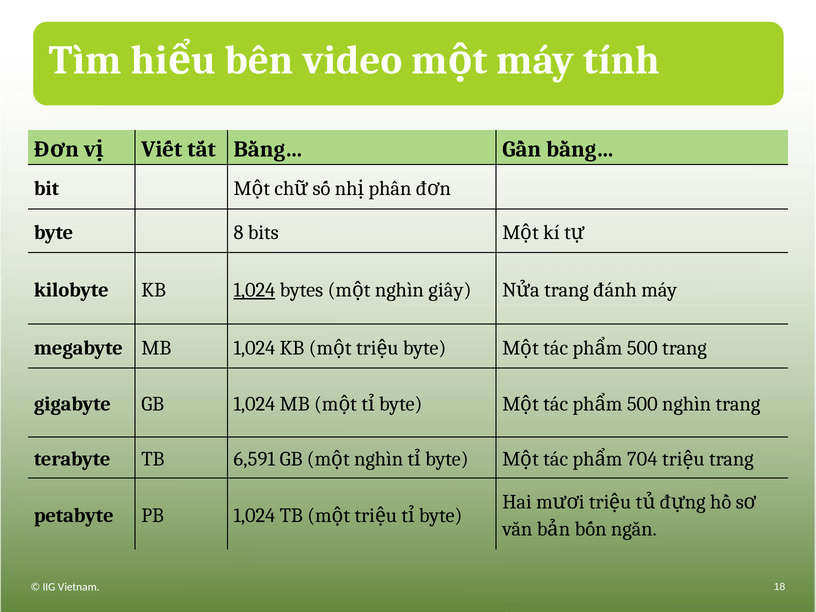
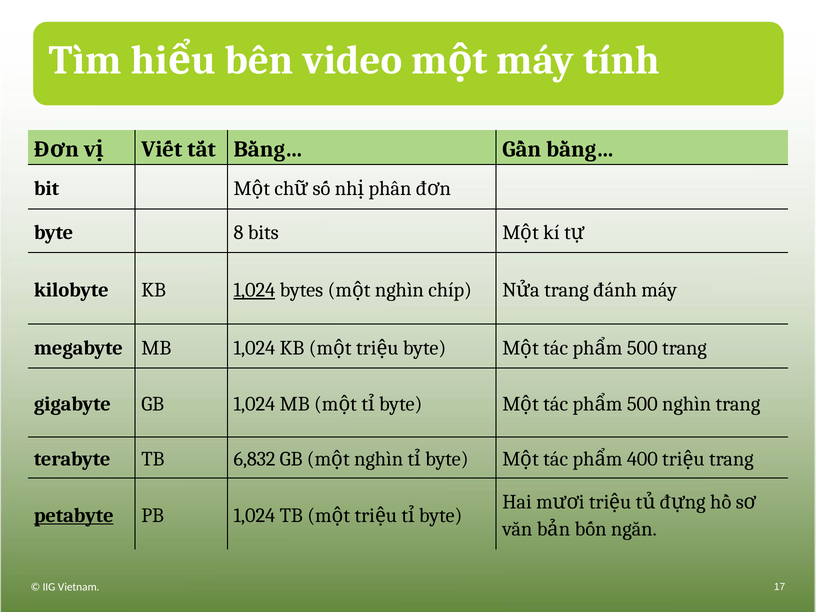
giây: giây -> chíp (450, 290)
6,591: 6,591 -> 6,832 (254, 459)
704: 704 -> 400 (642, 459)
petabyte underline: none -> present (74, 515)
18: 18 -> 17 (780, 587)
